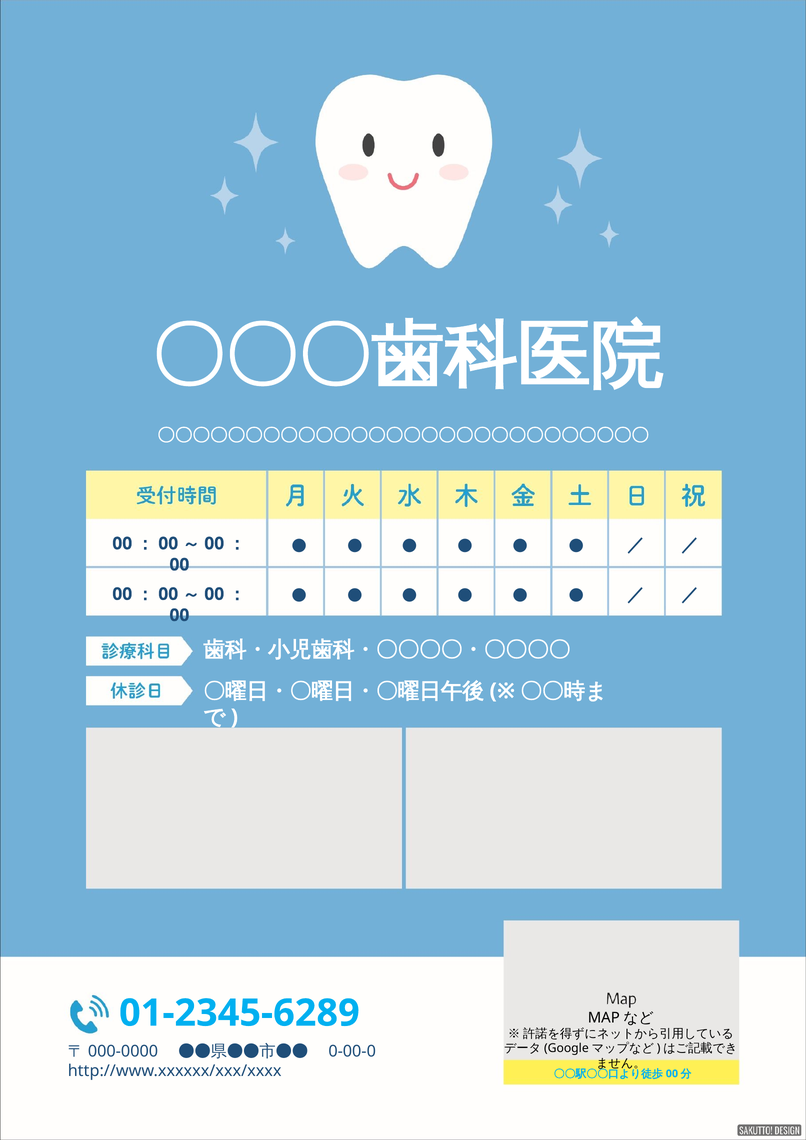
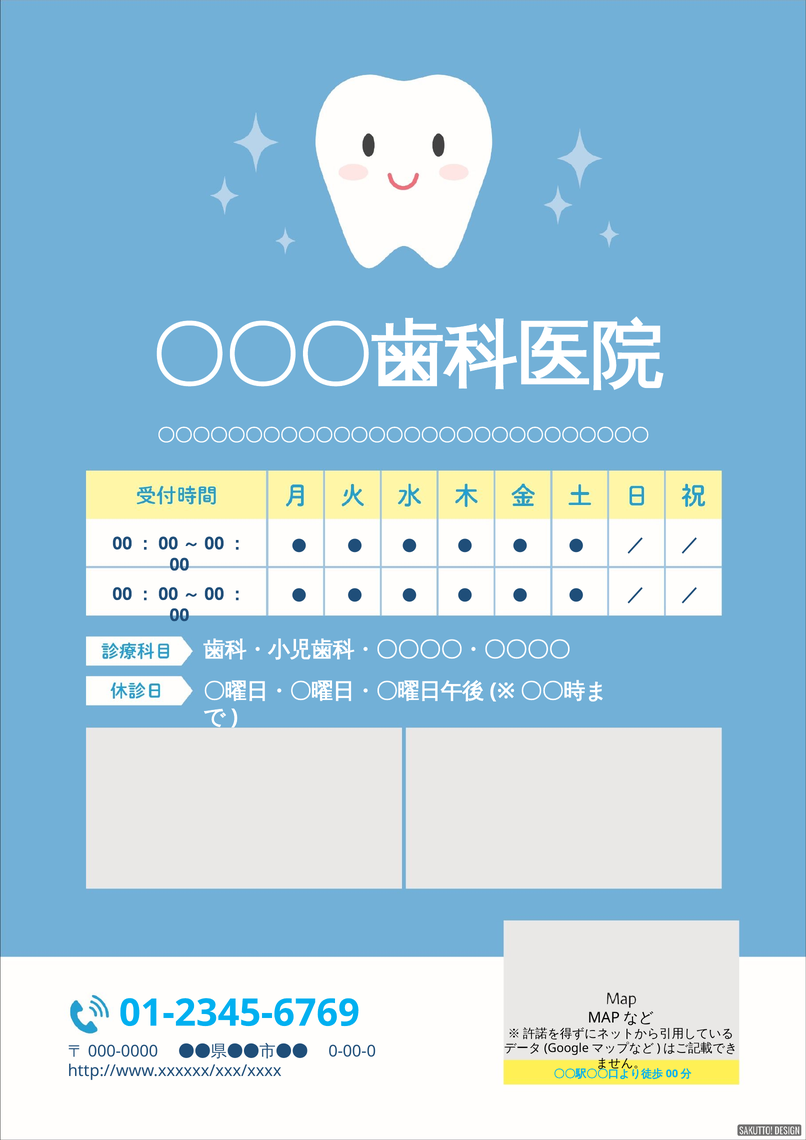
01-2345-6289: 01-2345-6289 -> 01-2345-6769 (239, 1013)
